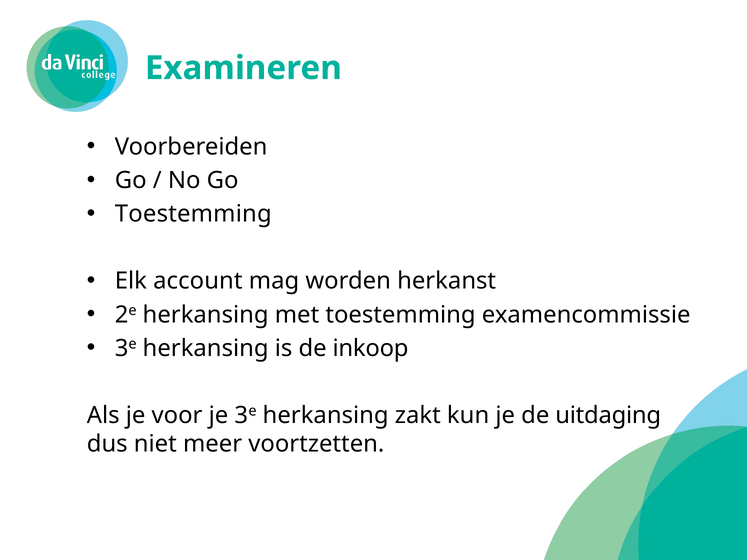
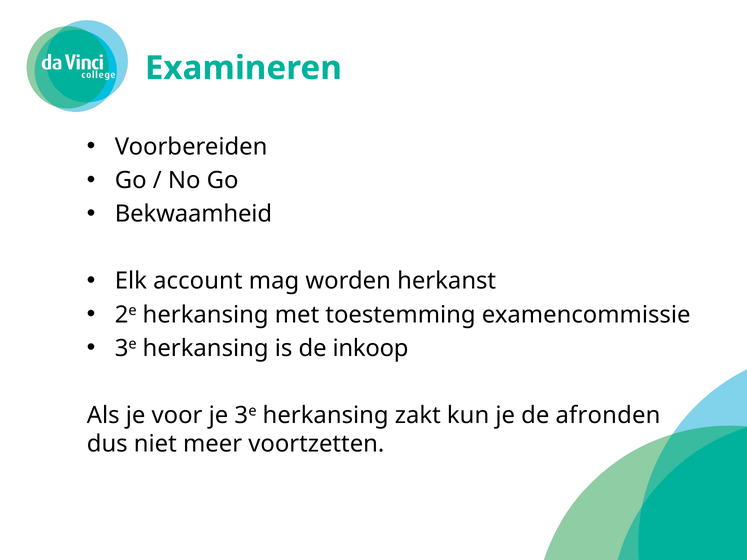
Toestemming: Toestemming -> Bekwaamheid (193, 214)
uitdaging: uitdaging -> afronden (608, 416)
